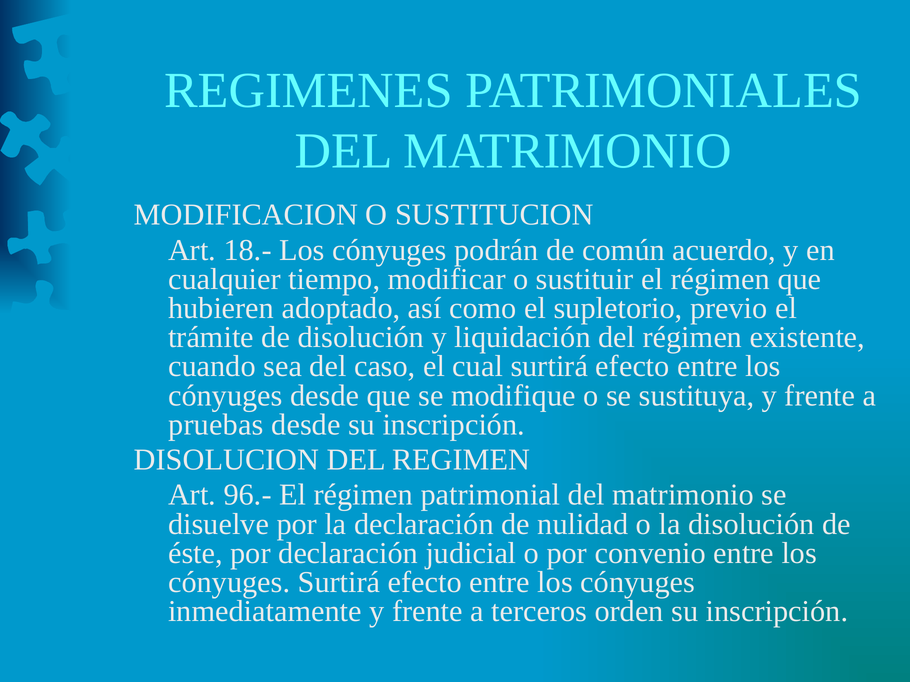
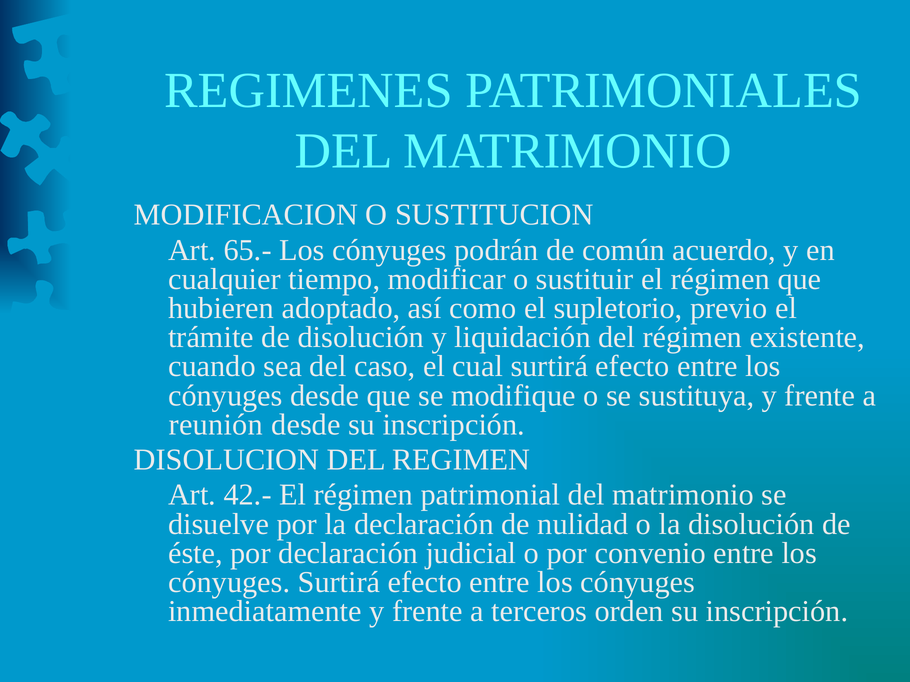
18.-: 18.- -> 65.- (248, 250)
pruebas: pruebas -> reunión (216, 425)
96.-: 96.- -> 42.- (248, 495)
